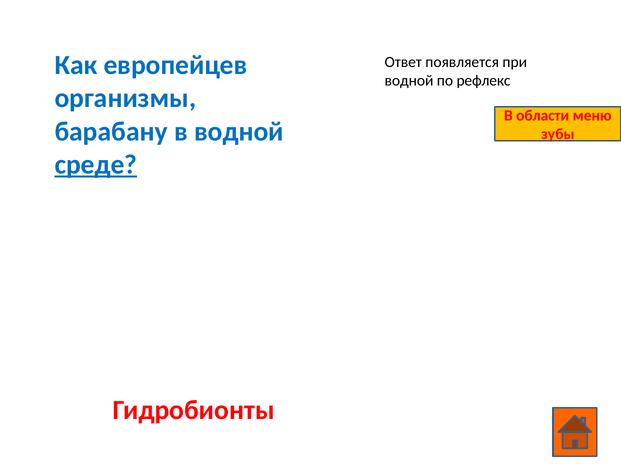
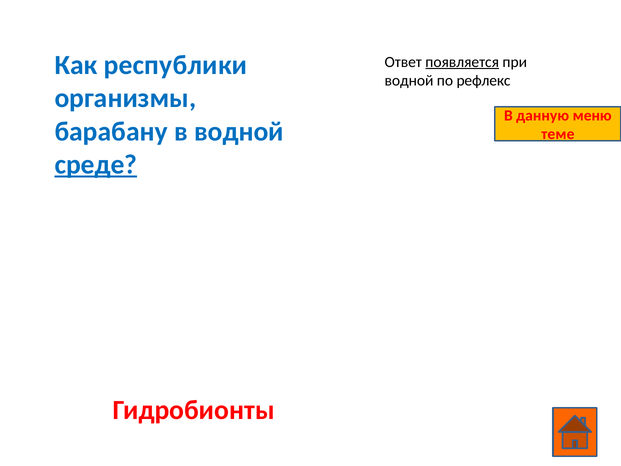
европейцев: европейцев -> республики (175, 65)
появляется underline: none -> present (462, 62)
области: области -> данную (543, 115)
зубы: зубы -> теме (558, 134)
